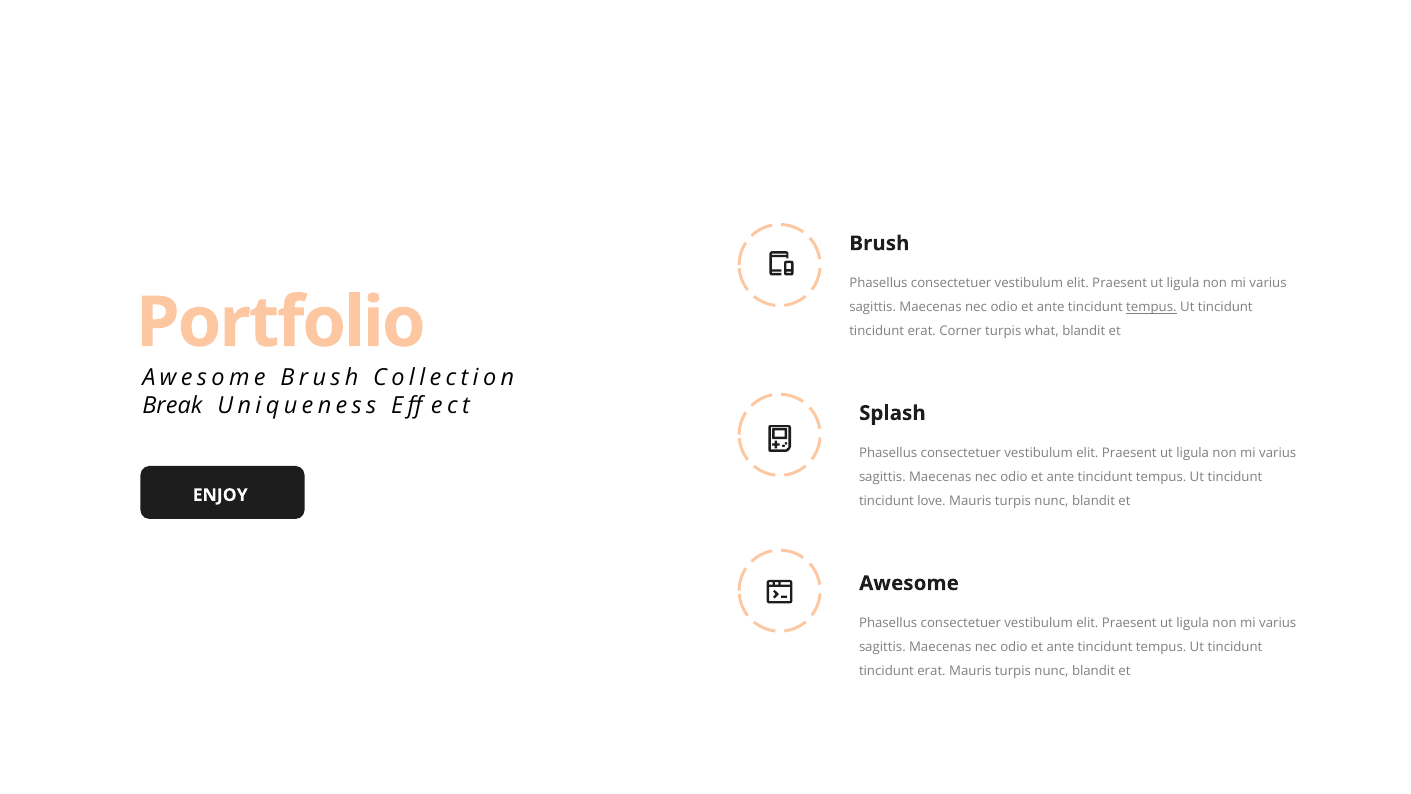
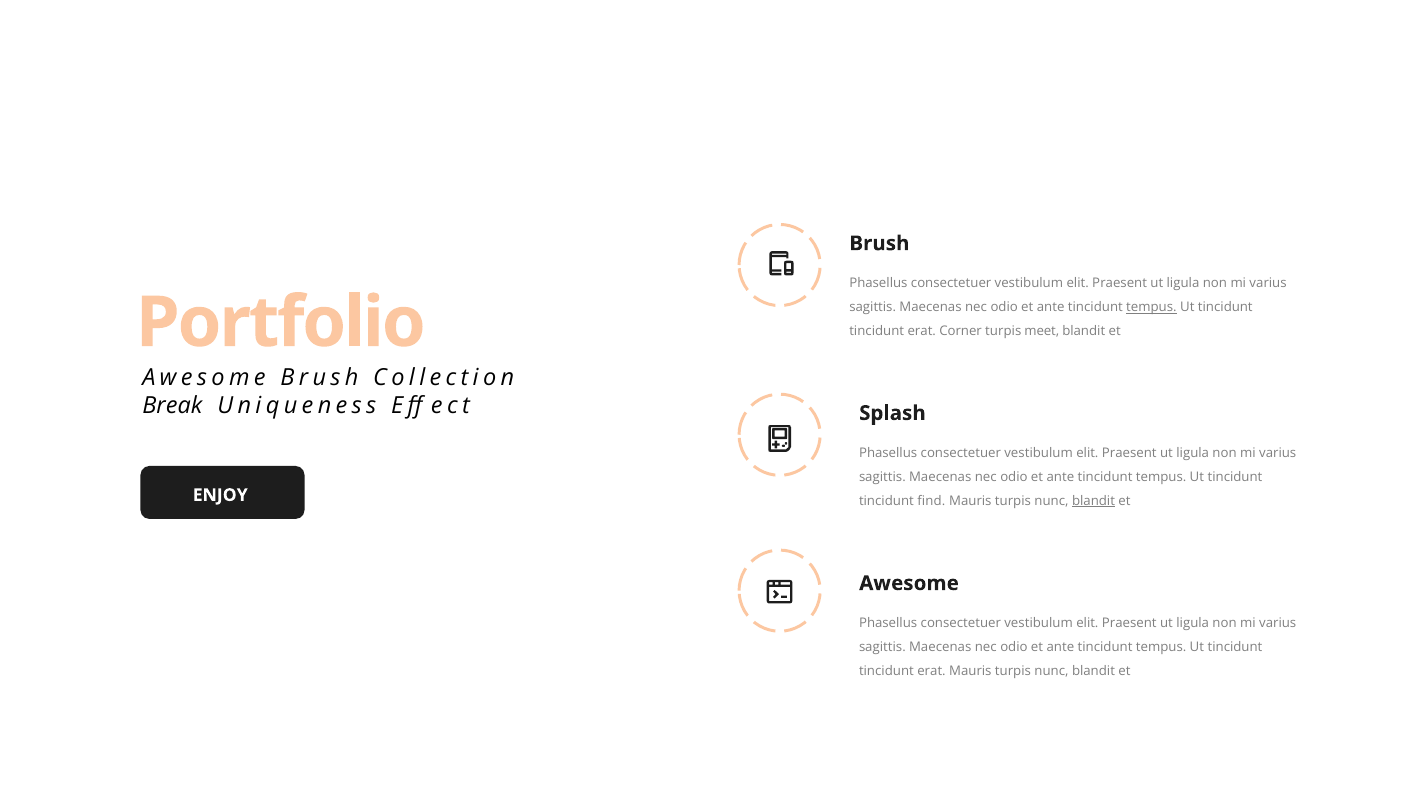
what: what -> meet (1042, 331)
love: love -> find (931, 501)
blandit underline: none -> present (1094, 501)
